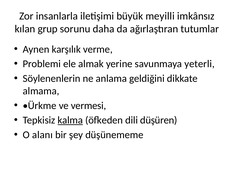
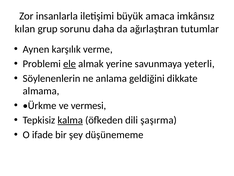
meyilli: meyilli -> amaca (160, 16)
ele underline: none -> present (70, 64)
düşüren: düşüren -> şaşırma (159, 120)
alanı: alanı -> ifade (43, 134)
